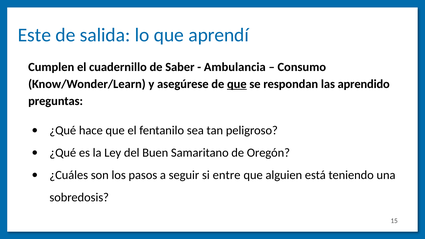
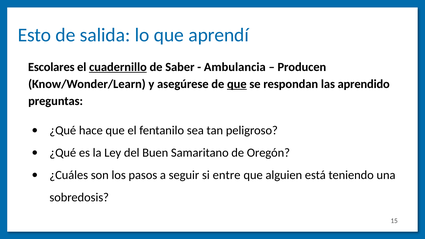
Este: Este -> Esto (34, 35)
Cumplen: Cumplen -> Escolares (51, 67)
cuadernillo underline: none -> present (118, 67)
Consumo: Consumo -> Producen (302, 67)
